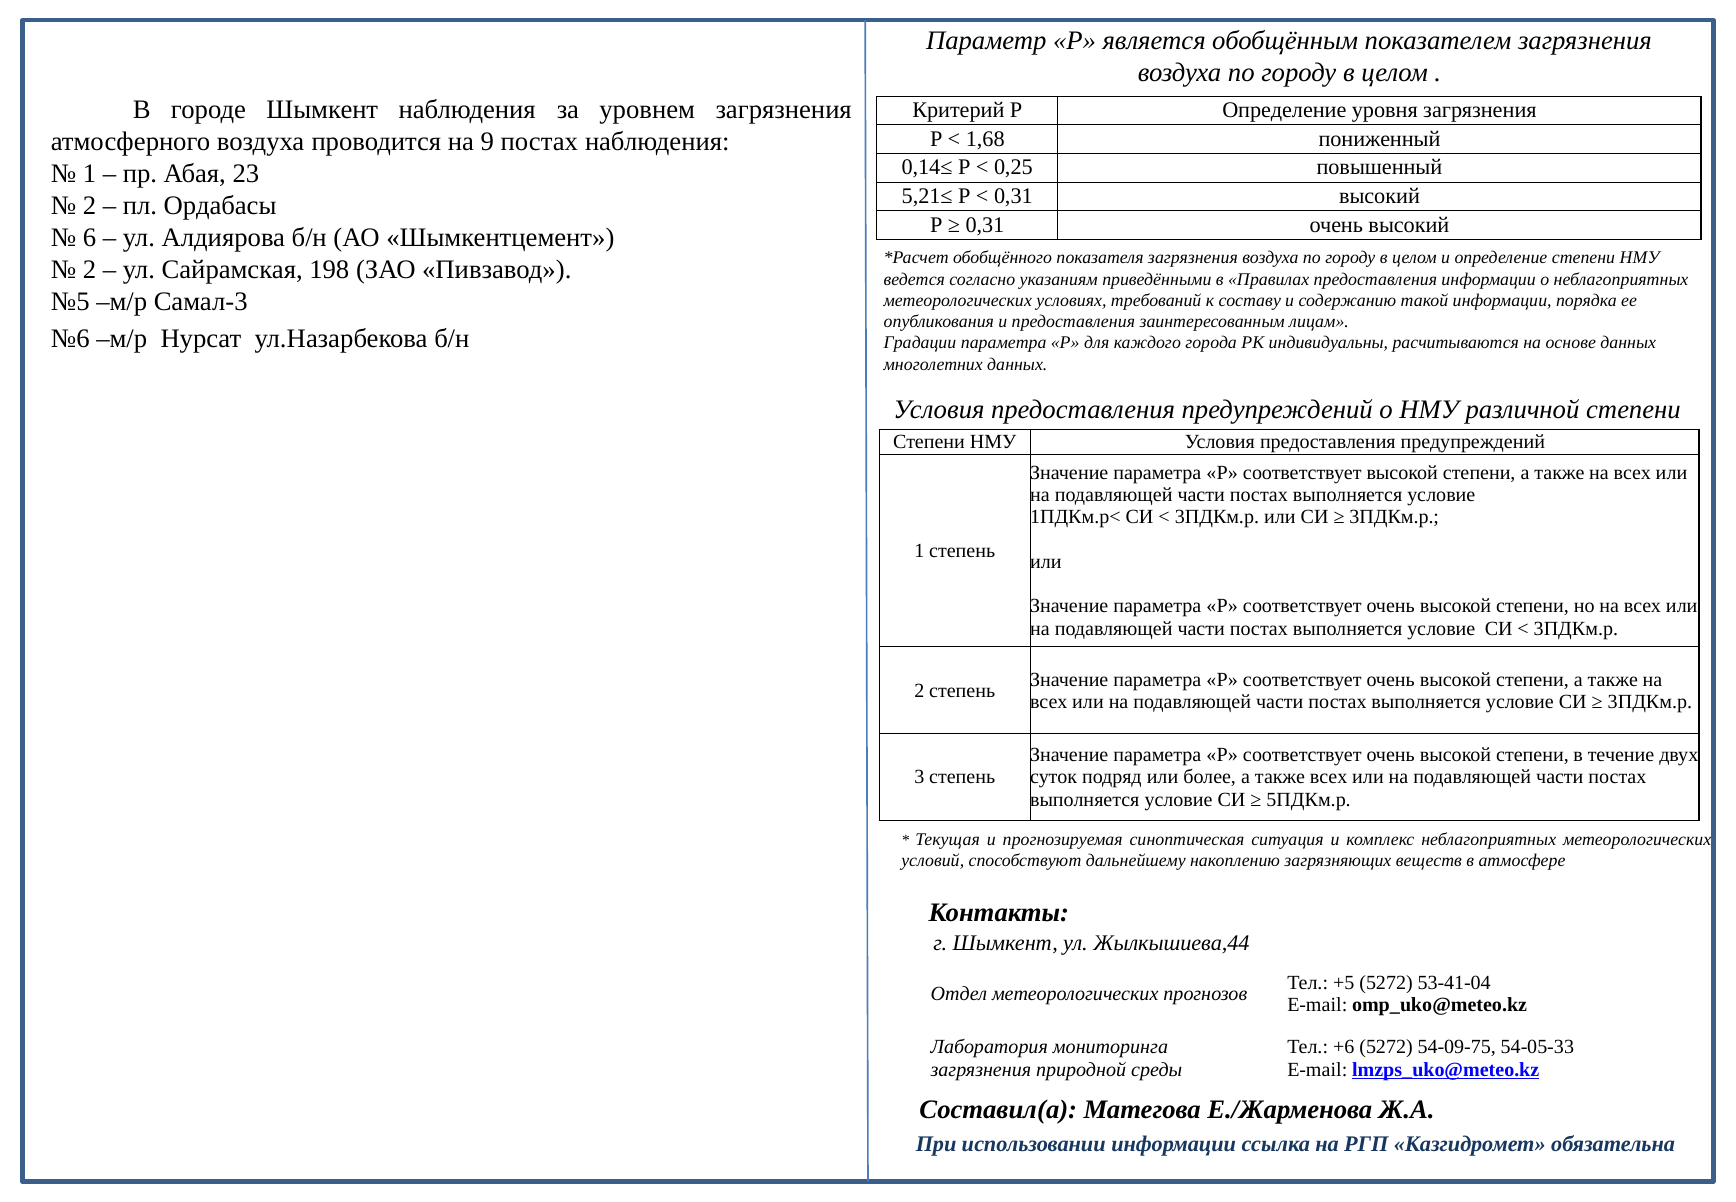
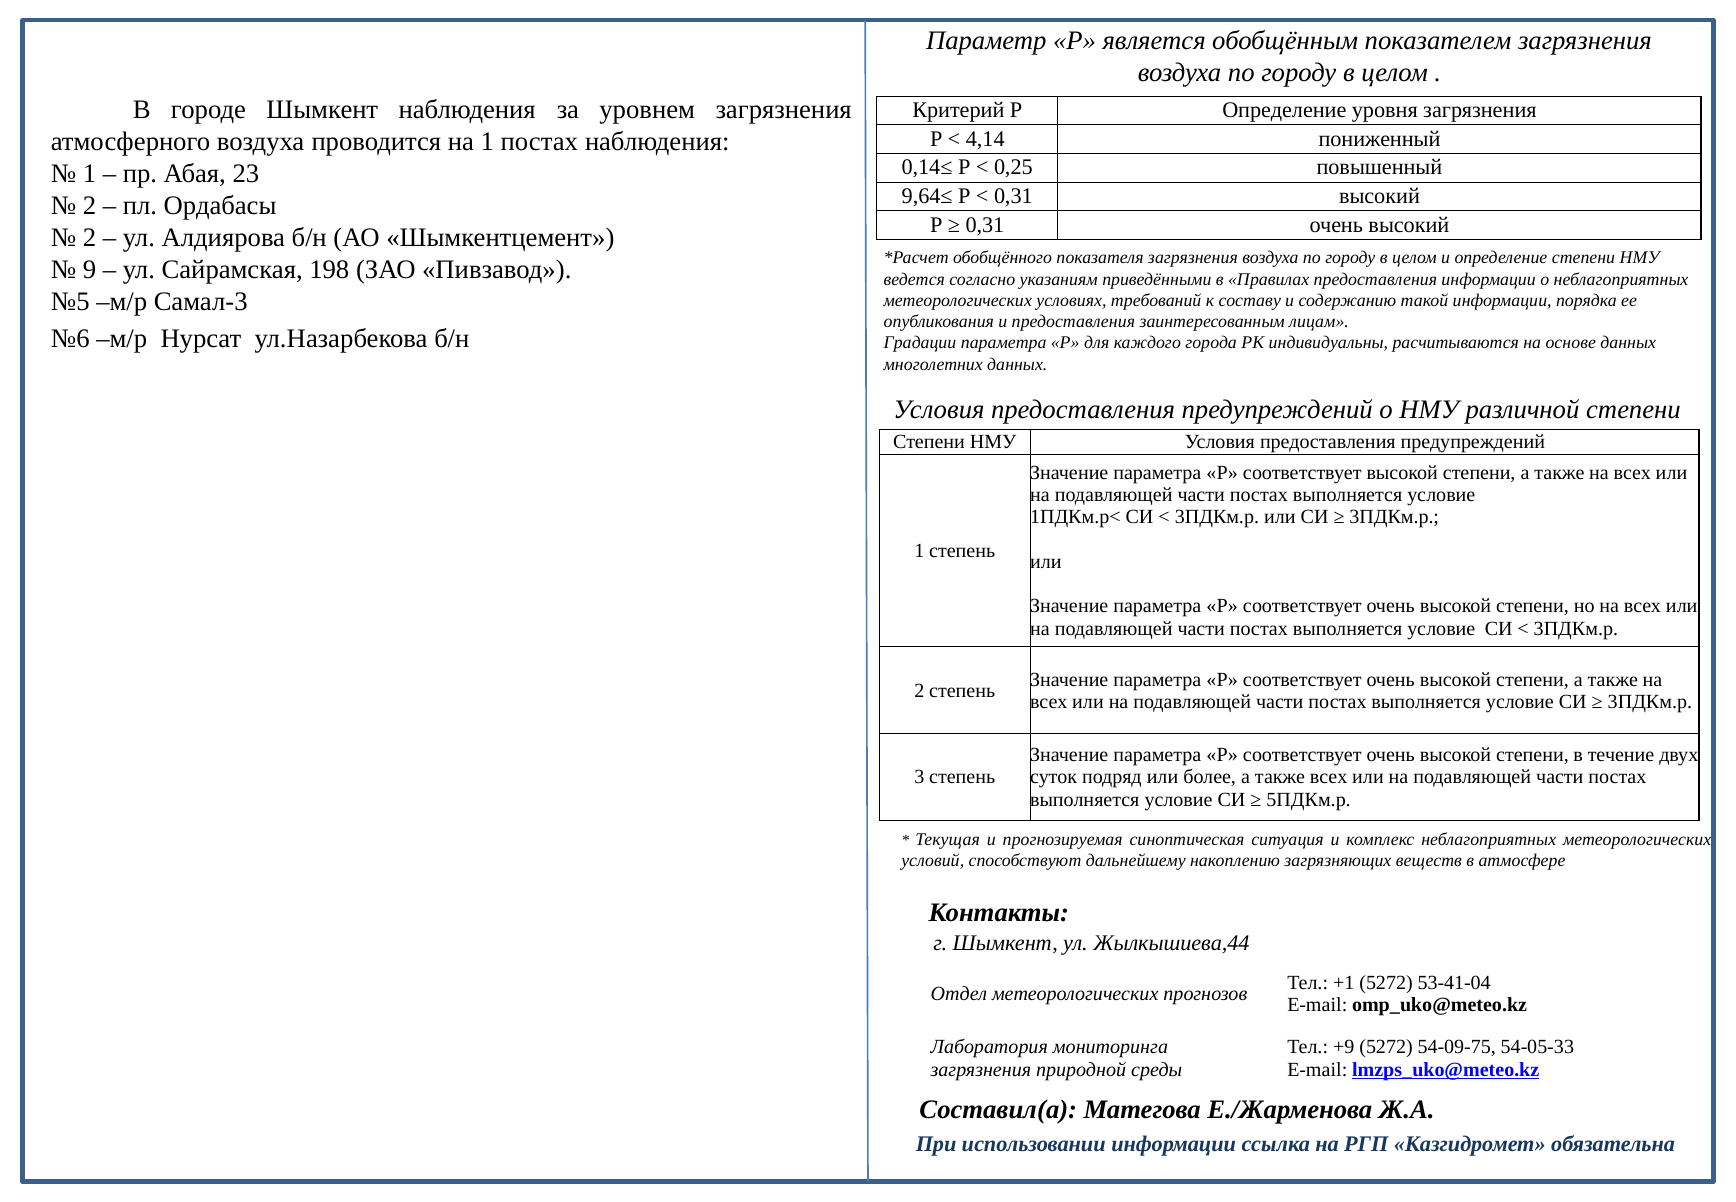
1,68: 1,68 -> 4,14 (985, 139)
на 9: 9 -> 1 (487, 141)
5,21≤: 5,21≤ -> 9,64≤ (927, 196)
6: 6 -> 2 (90, 237)
2: 2 -> 9 (90, 270)
+5: +5 -> +1 (1344, 983)
+6: +6 -> +9 (1344, 1047)
